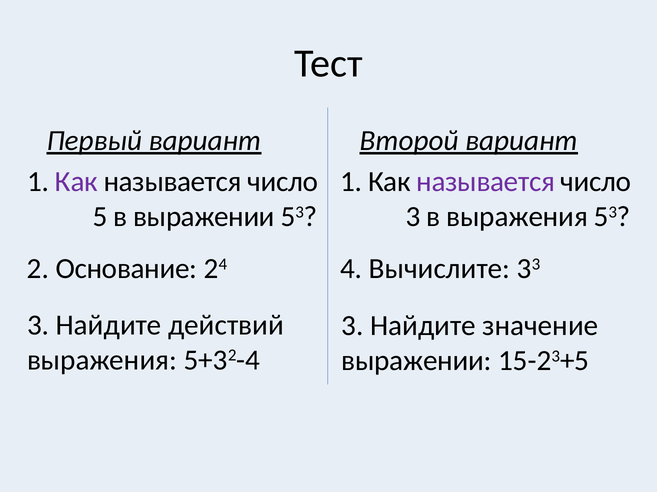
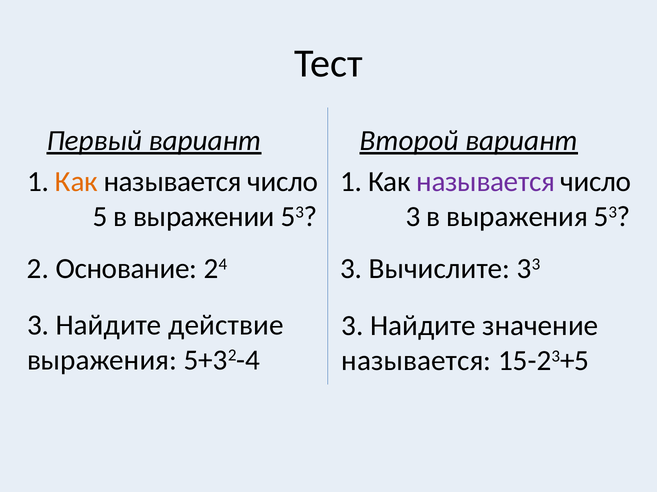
Как colour: purple -> orange (76, 182)
24 4: 4 -> 3 (351, 269)
действий: действий -> действие (226, 326)
выражении: выражении -> называется (416, 361)
